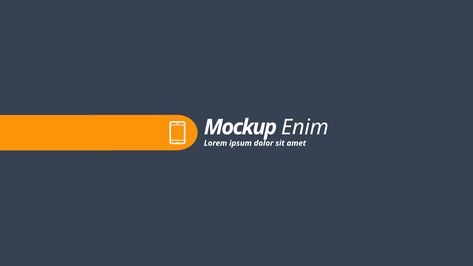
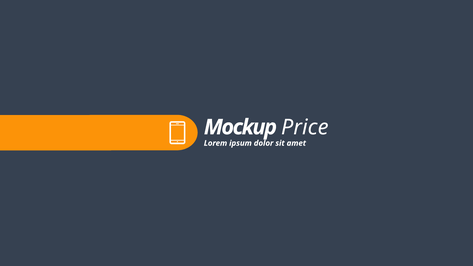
Enim: Enim -> Price (305, 127)
